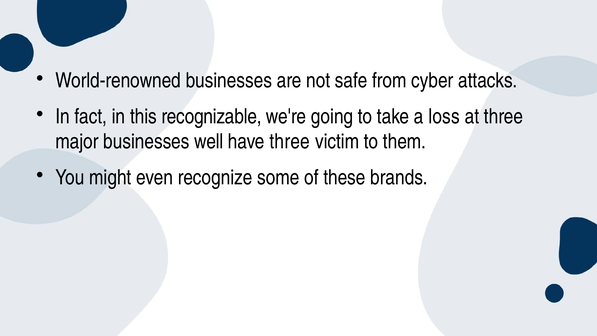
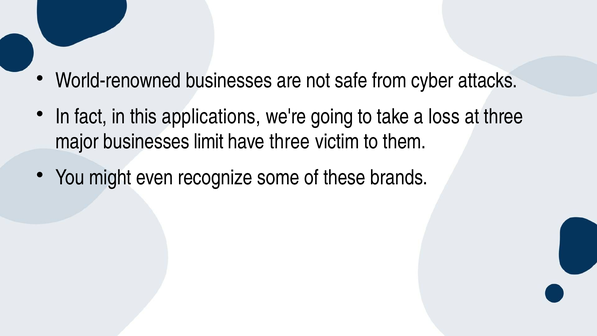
recognizable: recognizable -> applications (211, 116)
well: well -> limit (209, 142)
